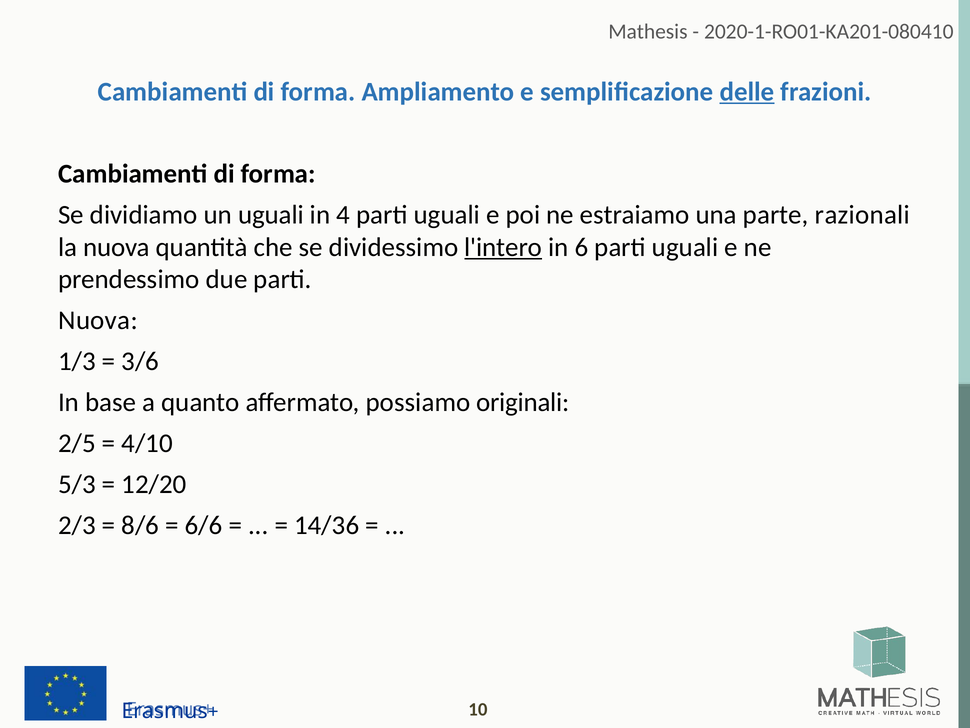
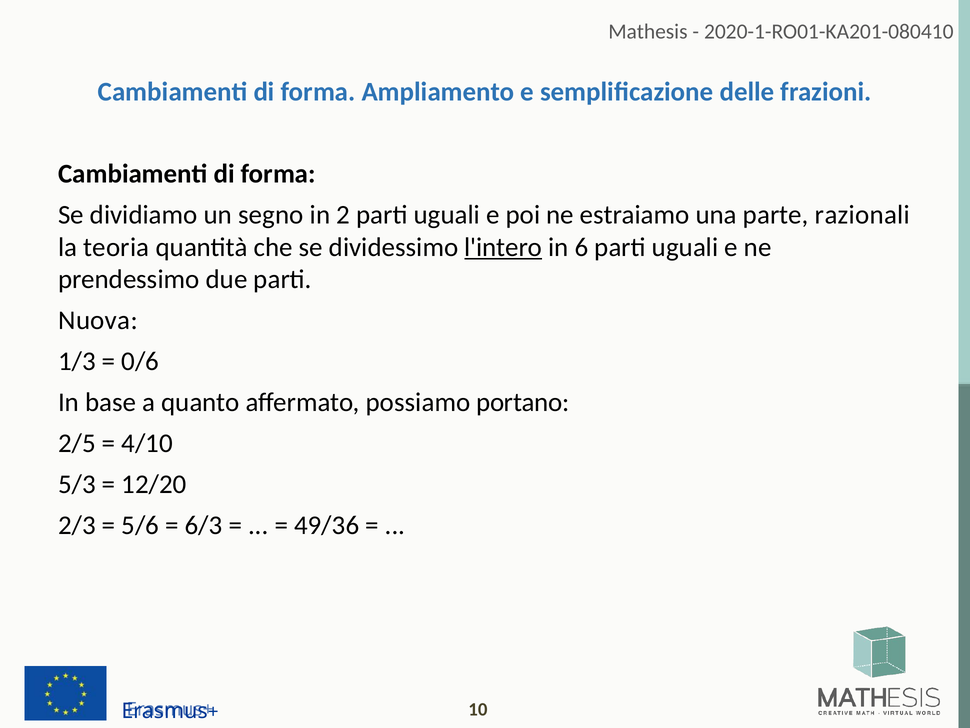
delle underline: present -> none (747, 92)
un uguali: uguali -> segno (271, 215)
4: 4 -> 2 (343, 215)
la nuova: nuova -> teoria (116, 247)
3/6: 3/6 -> 0/6 (140, 361)
originali: originali -> portano (523, 402)
8/6: 8/6 -> 5/6 (140, 525)
6/6: 6/6 -> 6/3 (204, 525)
14/36: 14/36 -> 49/36 (327, 525)
